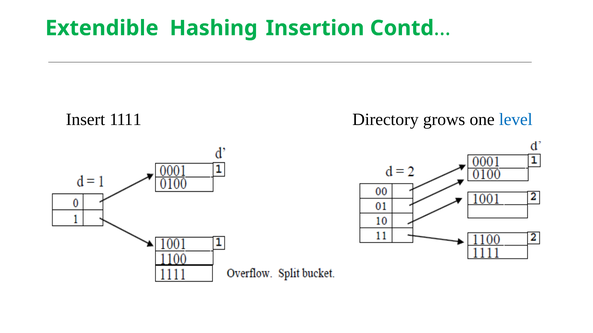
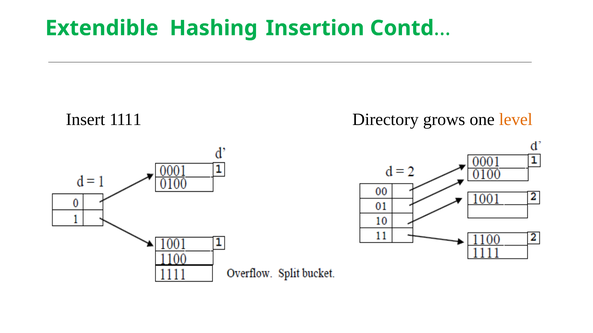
level colour: blue -> orange (516, 120)
